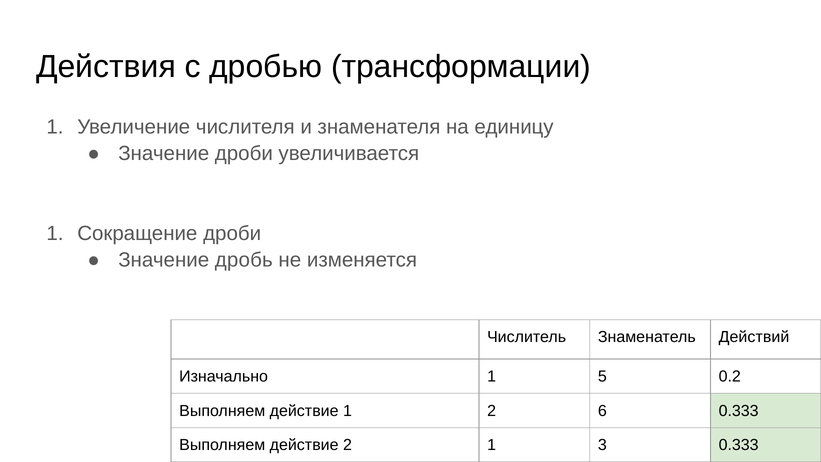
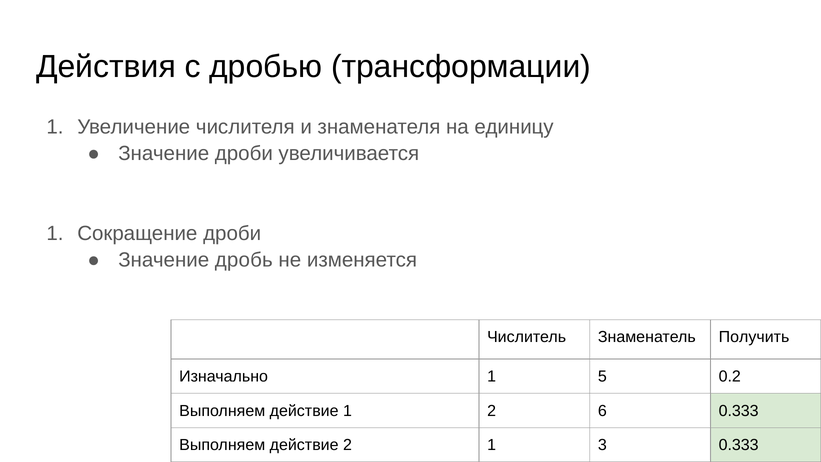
Действий: Действий -> Получить (754, 337)
